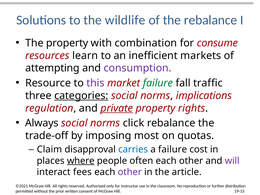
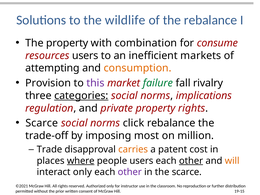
resources learn: learn -> users (85, 56)
consumption colour: purple -> orange (138, 68)
Resource: Resource -> Provision (48, 83)
traffic: traffic -> rivalry (208, 83)
private underline: present -> none (117, 108)
Always: Always -> Scarce (42, 123)
quotas: quotas -> million (196, 136)
Claim: Claim -> Trade (49, 149)
carries colour: blue -> orange (133, 149)
a failure: failure -> patent (173, 149)
people often: often -> users (141, 161)
other underline: none -> present (191, 161)
will colour: purple -> orange (232, 161)
interact fees: fees -> only (82, 172)
the article: article -> scarce (187, 172)
